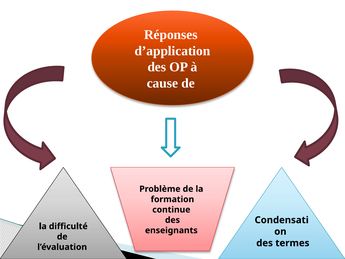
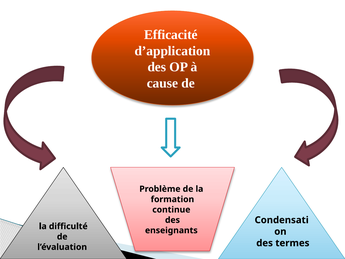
Réponses: Réponses -> Efficacité (171, 35)
